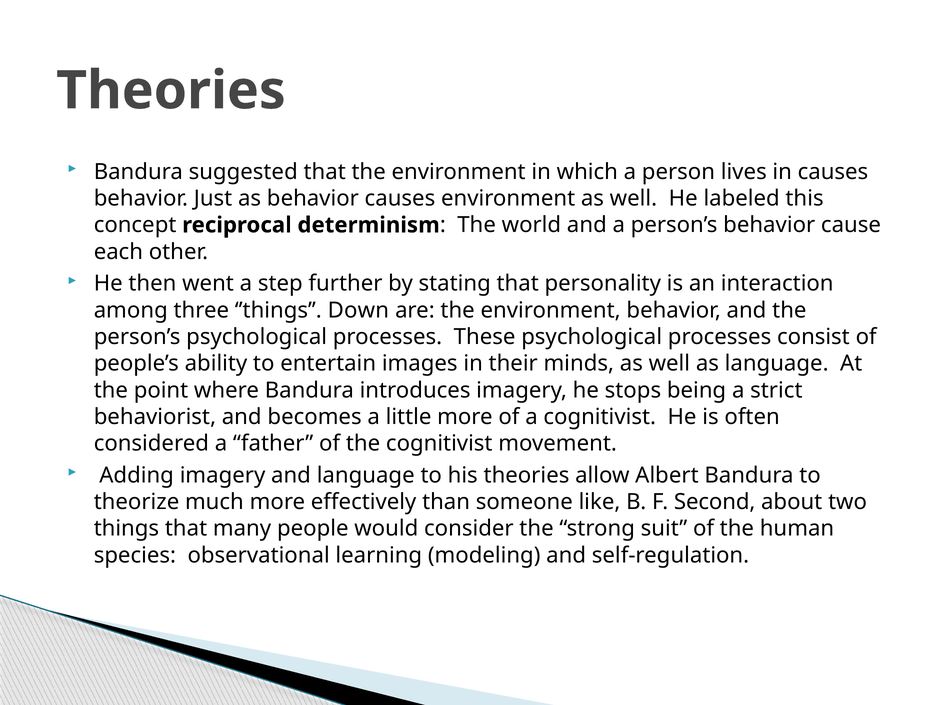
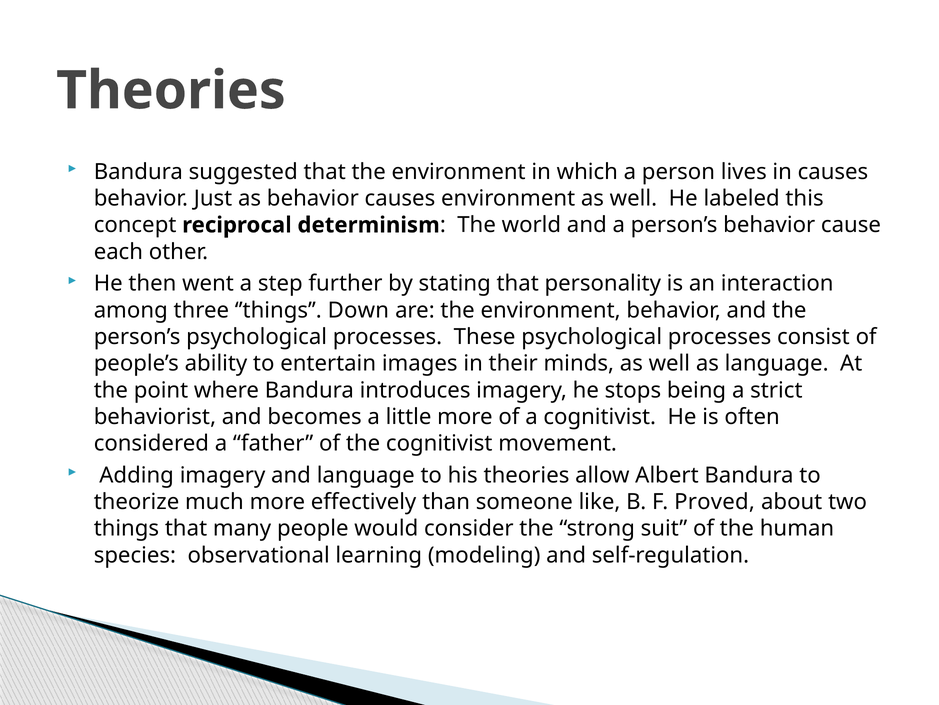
Second: Second -> Proved (715, 501)
